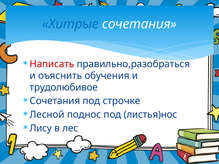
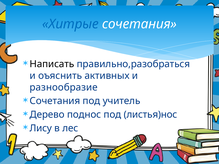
Написать colour: red -> black (52, 64)
обучения: обучения -> активных (107, 76)
трудолюбивое: трудолюбивое -> разнообразие (64, 87)
строчке: строчке -> учитель (121, 101)
Лесной: Лесной -> Дерево (47, 115)
